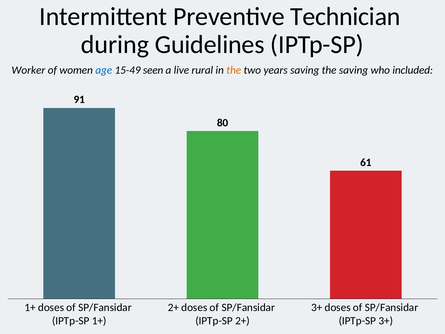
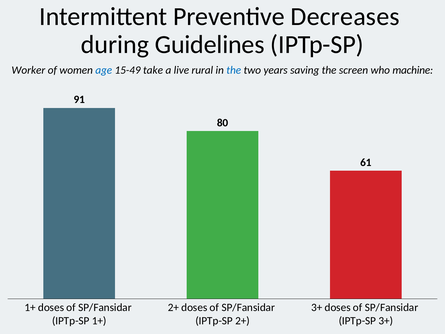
Technician: Technician -> Decreases (345, 17)
seen: seen -> take (153, 70)
the colour: orange -> blue (234, 70)
the saving: saving -> screen (354, 70)
included: included -> machine (413, 70)
